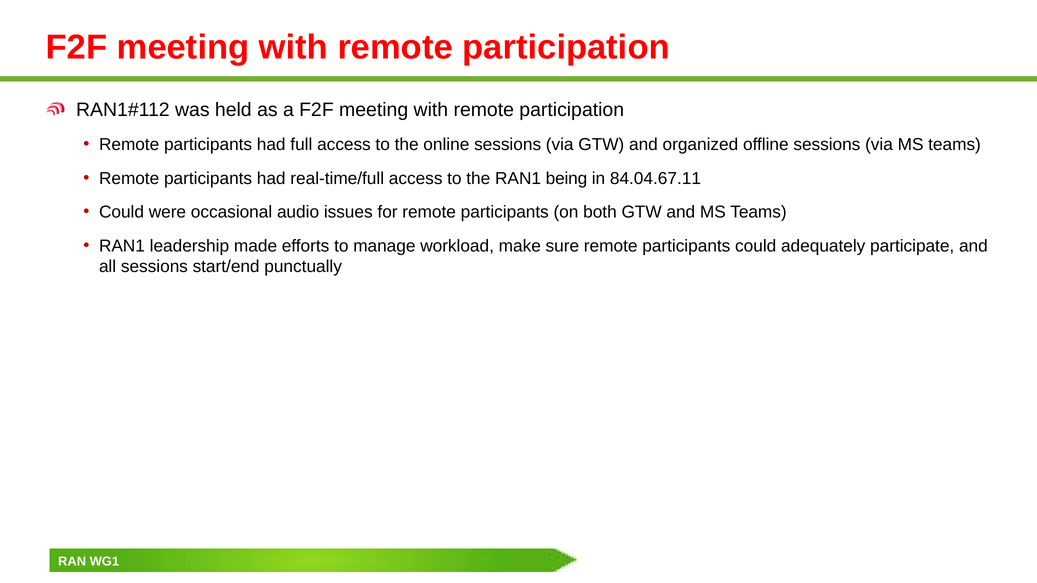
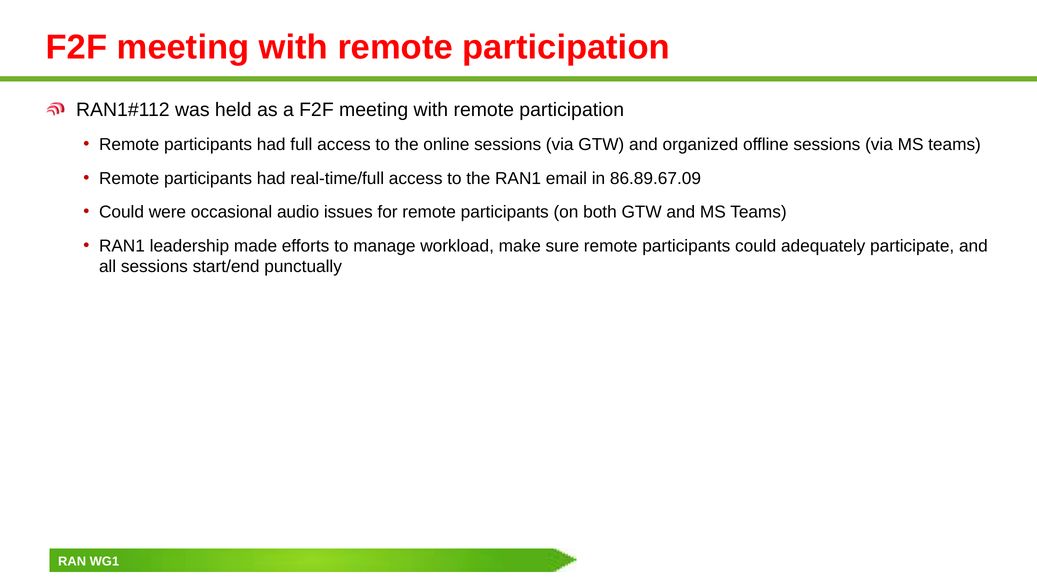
being: being -> email (566, 179)
84.04.67.11: 84.04.67.11 -> 86.89.67.09 (655, 179)
